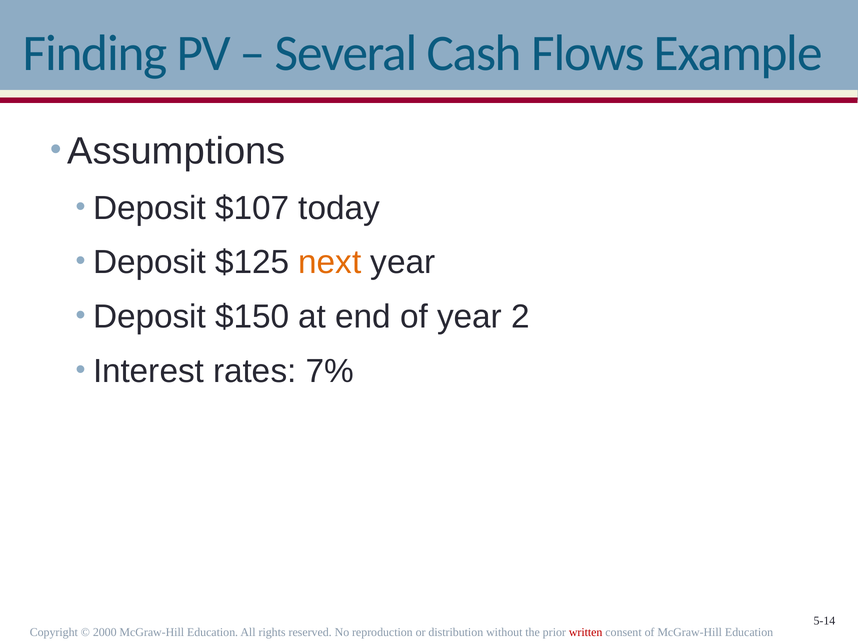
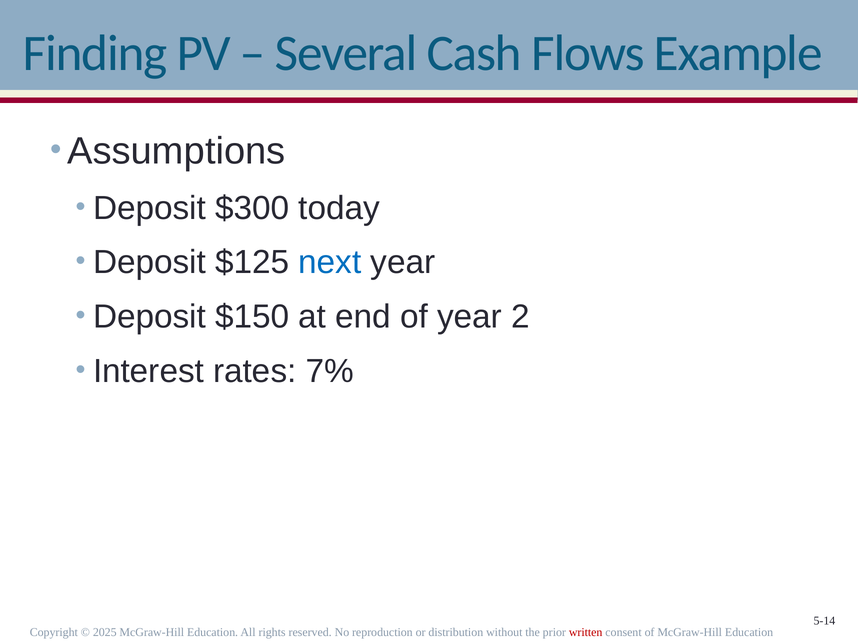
$107: $107 -> $300 (252, 208)
next colour: orange -> blue (330, 263)
2000: 2000 -> 2025 (105, 633)
